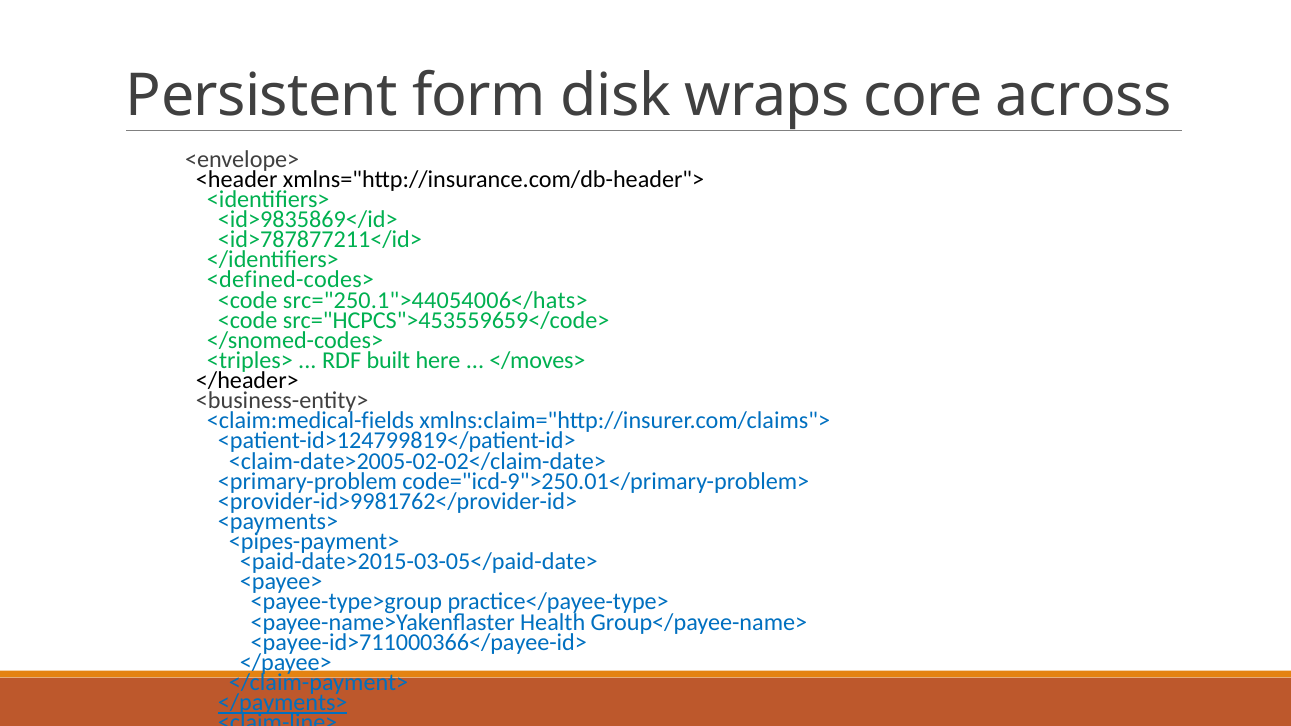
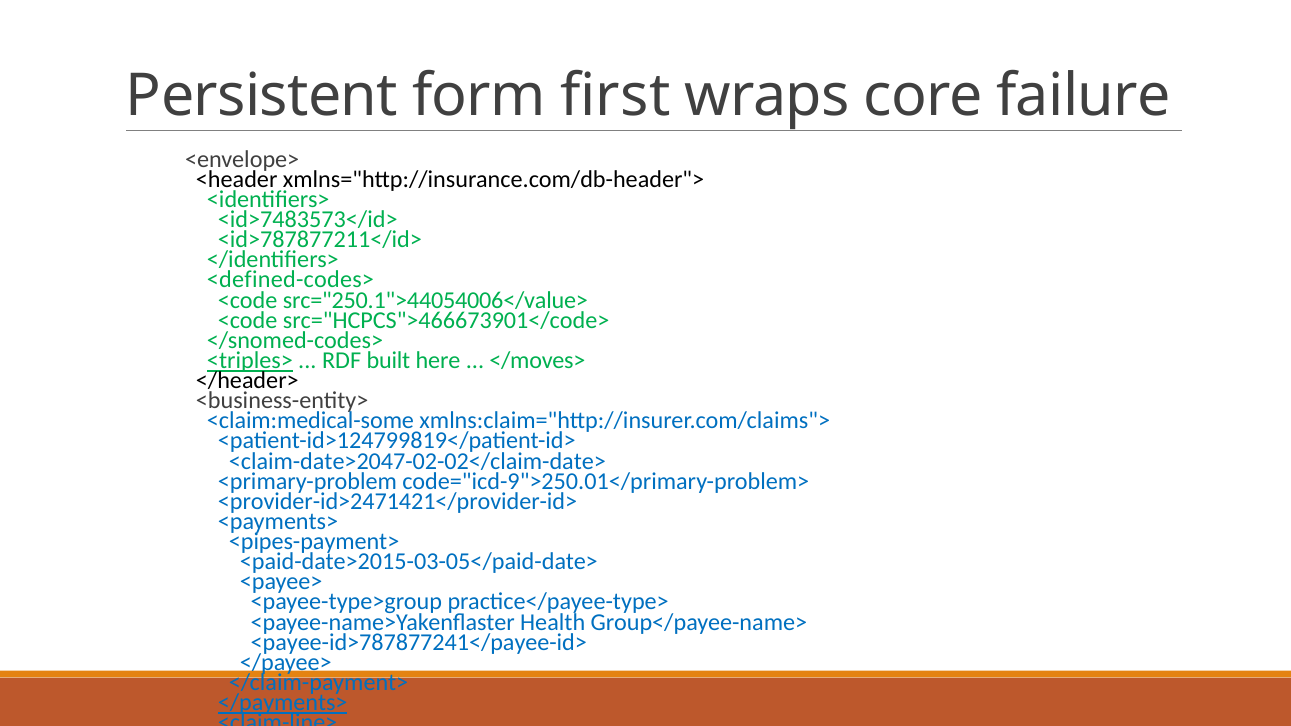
disk: disk -> first (615, 96)
across: across -> failure (1084, 96)
<id>9835869</id>: <id>9835869</id> -> <id>7483573</id> (308, 220)
src="250.1">44054006</hats>: src="250.1">44054006</hats> -> src="250.1">44054006</value> (435, 300)
src="HCPCS">453559659</code>: src="HCPCS">453559659</code> -> src="HCPCS">466673901</code> (446, 320)
<triples> underline: none -> present (250, 361)
<claim:medical-fields: <claim:medical-fields -> <claim:medical-some (310, 421)
<claim-date>2005-02-02</claim-date>: <claim-date>2005-02-02</claim-date> -> <claim-date>2047-02-02</claim-date> (417, 461)
<provider-id>9981762</provider-id>: <provider-id>9981762</provider-id> -> <provider-id>2471421</provider-id> (398, 501)
<payee-id>711000366</payee-id>: <payee-id>711000366</payee-id> -> <payee-id>787877241</payee-id> (419, 642)
